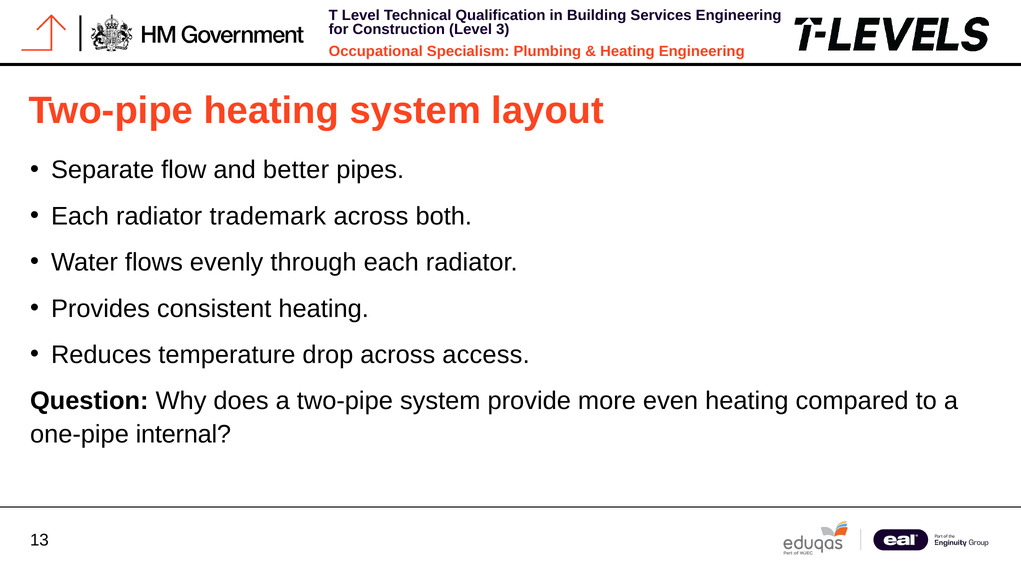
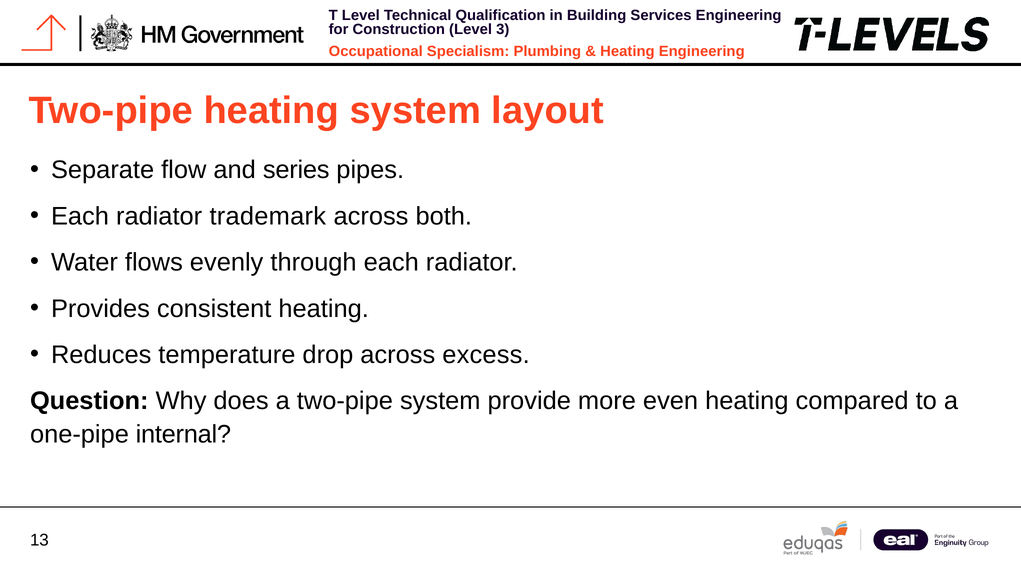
better: better -> series (296, 170)
access: access -> excess (486, 355)
